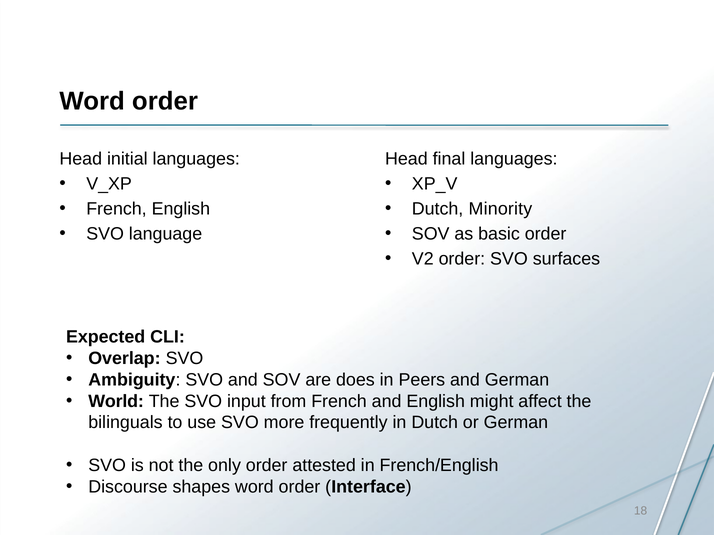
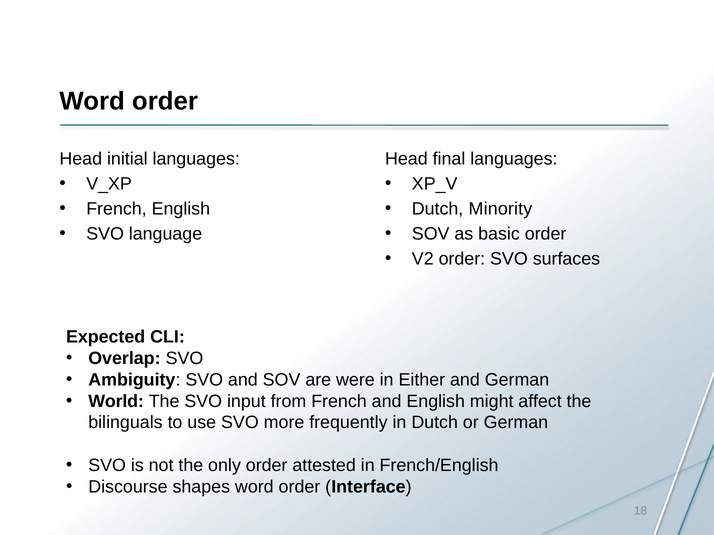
does: does -> were (355, 380)
Peers: Peers -> Either (422, 380)
